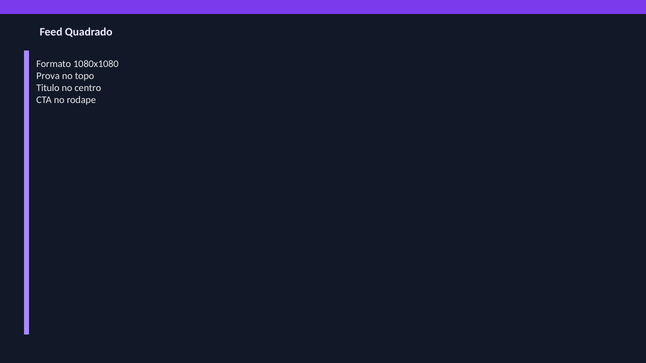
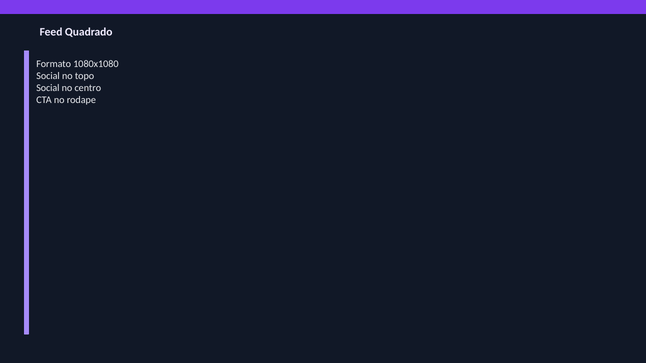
Prova: Prova -> Social (48, 76)
Titulo: Titulo -> Social (48, 88)
